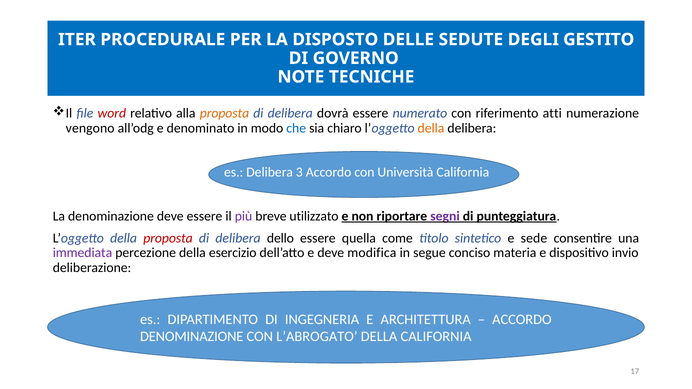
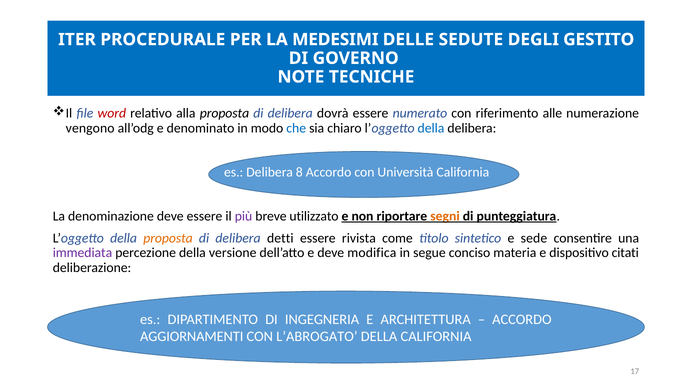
DISPOSTO: DISPOSTO -> MEDESIMI (335, 40)
proposta colour: orange -> black (224, 114)
atti: atti -> alle (552, 114)
della colour: orange -> blue (431, 128)
3: 3 -> 8 (299, 172)
segni colour: purple -> orange (445, 216)
proposta colour: red -> orange (168, 238)
dello: dello -> detti (280, 238)
quella: quella -> rivista (359, 238)
esercizio: esercizio -> versione (233, 253)
invio: invio -> citati (625, 253)
DENOMINAZIONE: DENOMINAZIONE -> AGGIORNAMENTI (192, 337)
